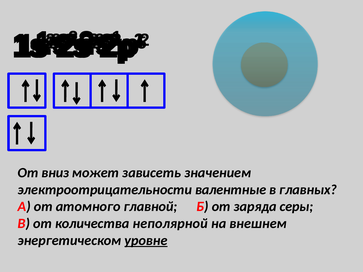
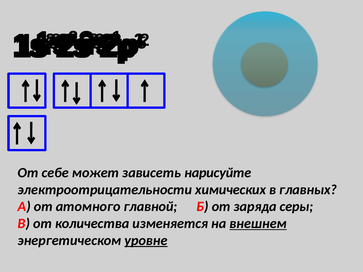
вниз: вниз -> себе (55, 173)
значением: значением -> нарисуйте (218, 173)
валентные: валентные -> химических (231, 190)
неполярной: неполярной -> изменяется (170, 224)
внешнем underline: none -> present (258, 224)
